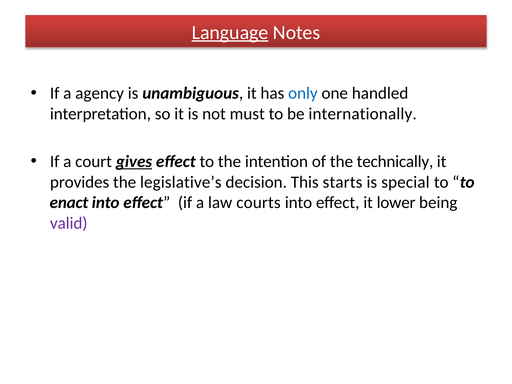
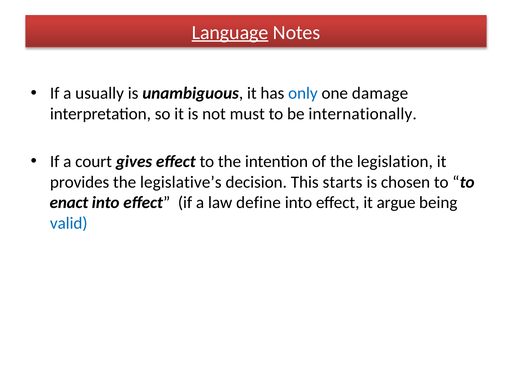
agency: agency -> usually (100, 93)
handled: handled -> damage (380, 93)
gives underline: present -> none (134, 162)
technically: technically -> legislation (395, 162)
special: special -> chosen (406, 182)
courts: courts -> define (258, 203)
lower: lower -> argue (396, 203)
valid colour: purple -> blue (69, 223)
